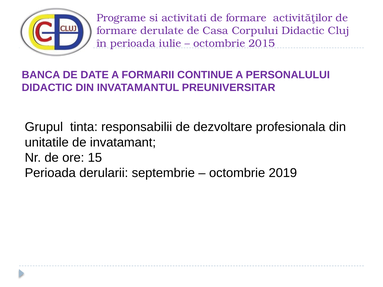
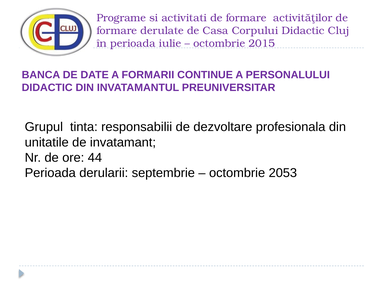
15: 15 -> 44 (95, 158)
2019: 2019 -> 2053 (283, 173)
